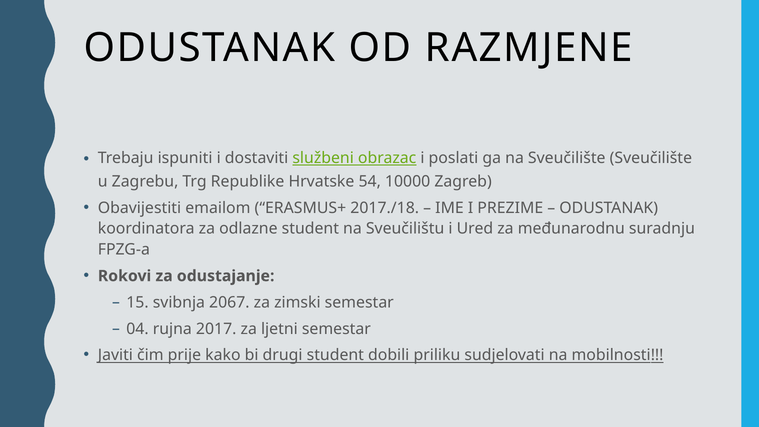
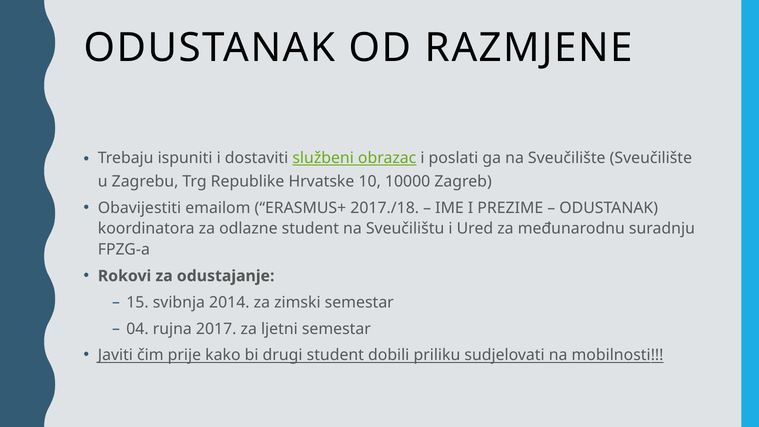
54: 54 -> 10 (370, 181)
2067: 2067 -> 2014 (229, 302)
